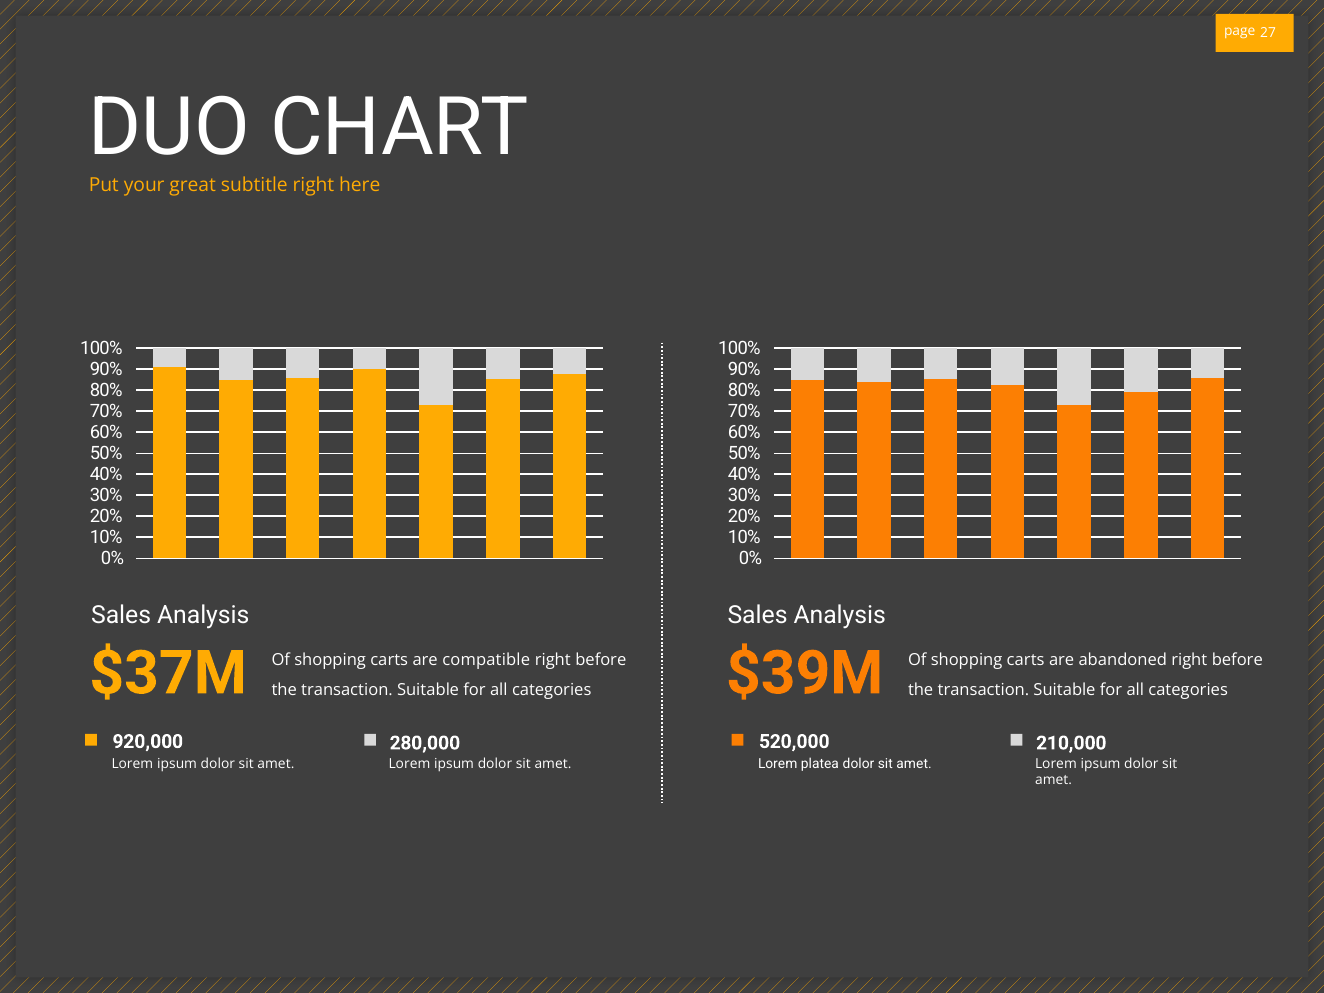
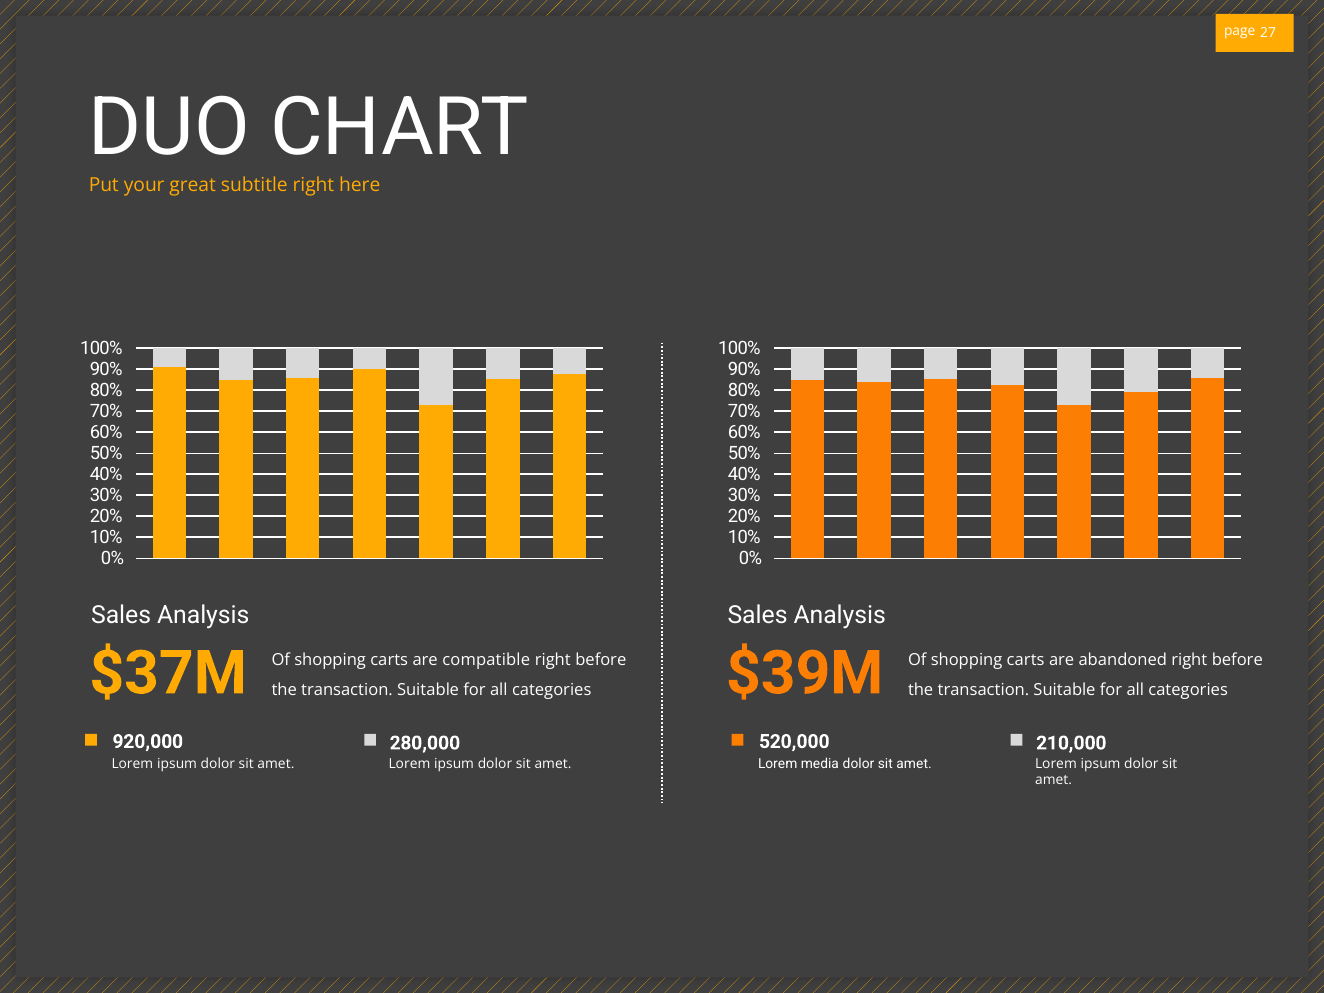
platea: platea -> media (820, 764)
